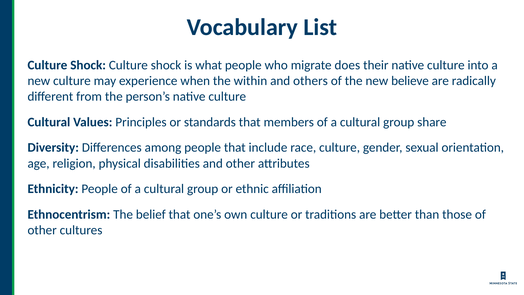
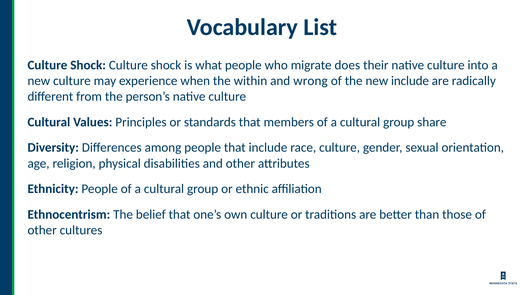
others: others -> wrong (310, 81)
new believe: believe -> include (410, 81)
